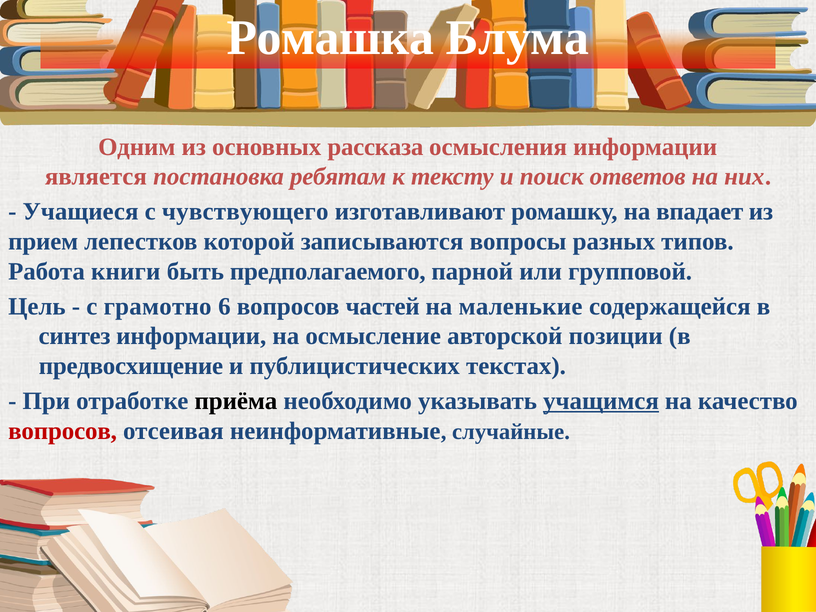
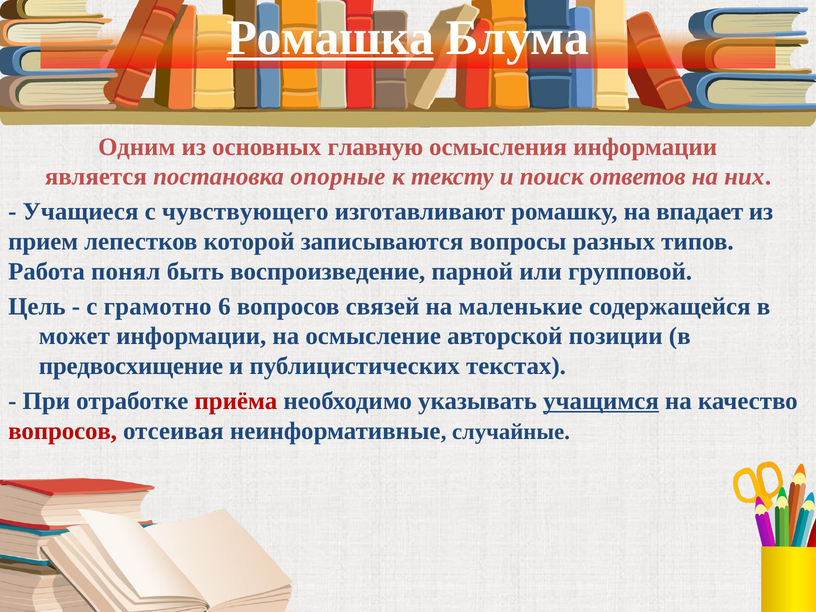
Ромашка underline: none -> present (330, 38)
рассказа: рассказа -> главную (375, 147)
ребятам: ребятам -> опорные (338, 177)
книги: книги -> понял (126, 271)
предполагаемого: предполагаемого -> воспроизведение (328, 271)
частей: частей -> связей (383, 306)
синтез: синтез -> может (74, 336)
приёма colour: black -> red (236, 401)
